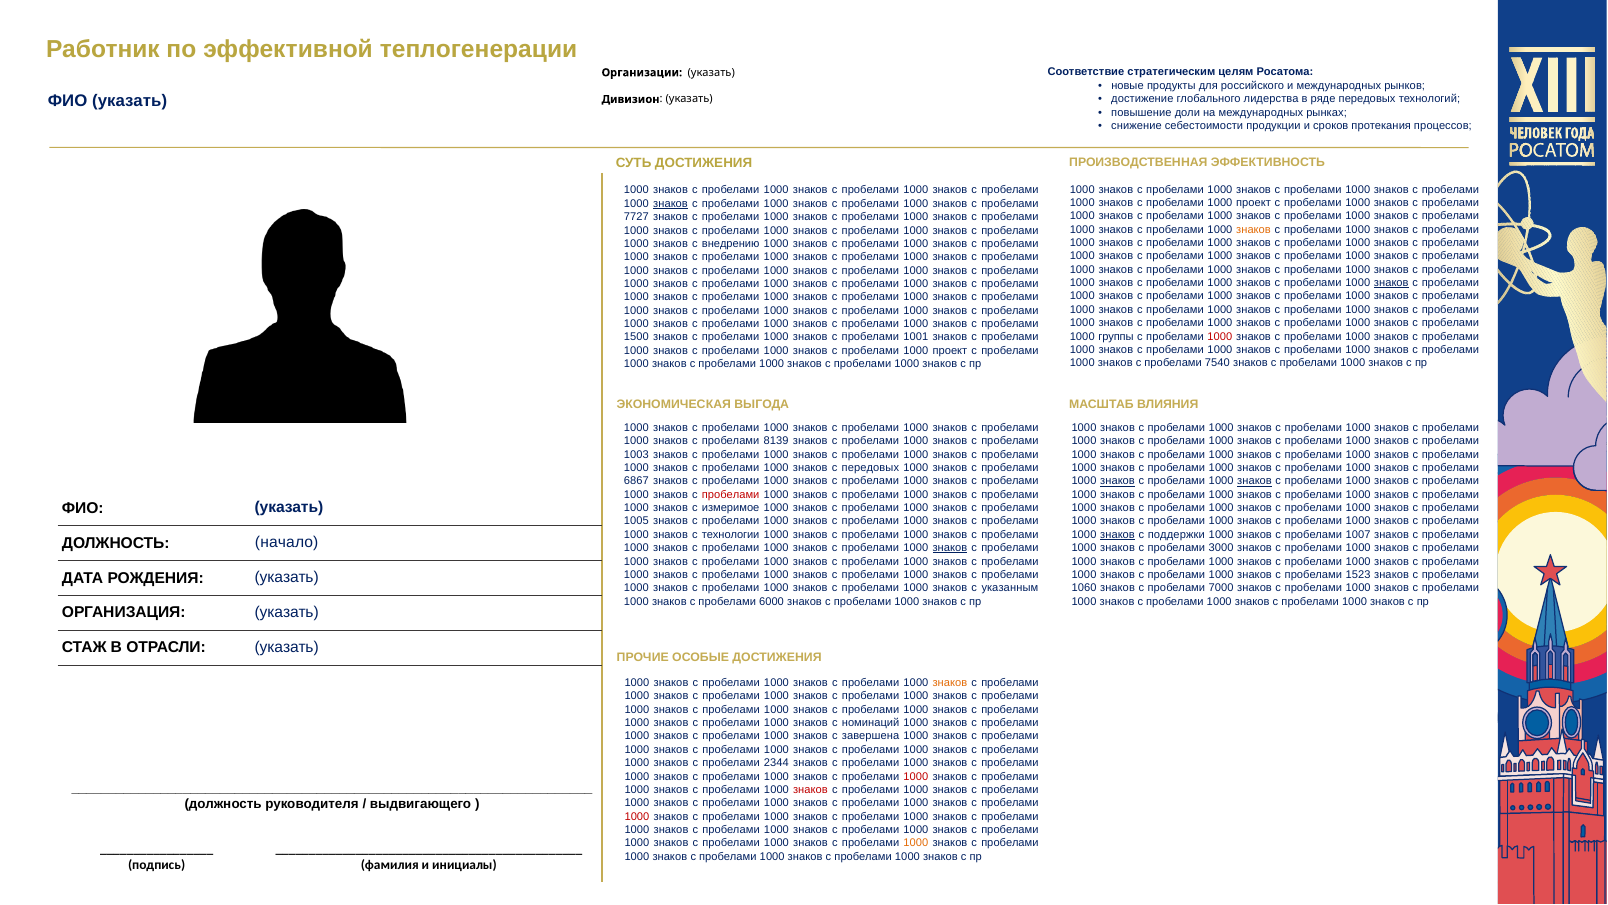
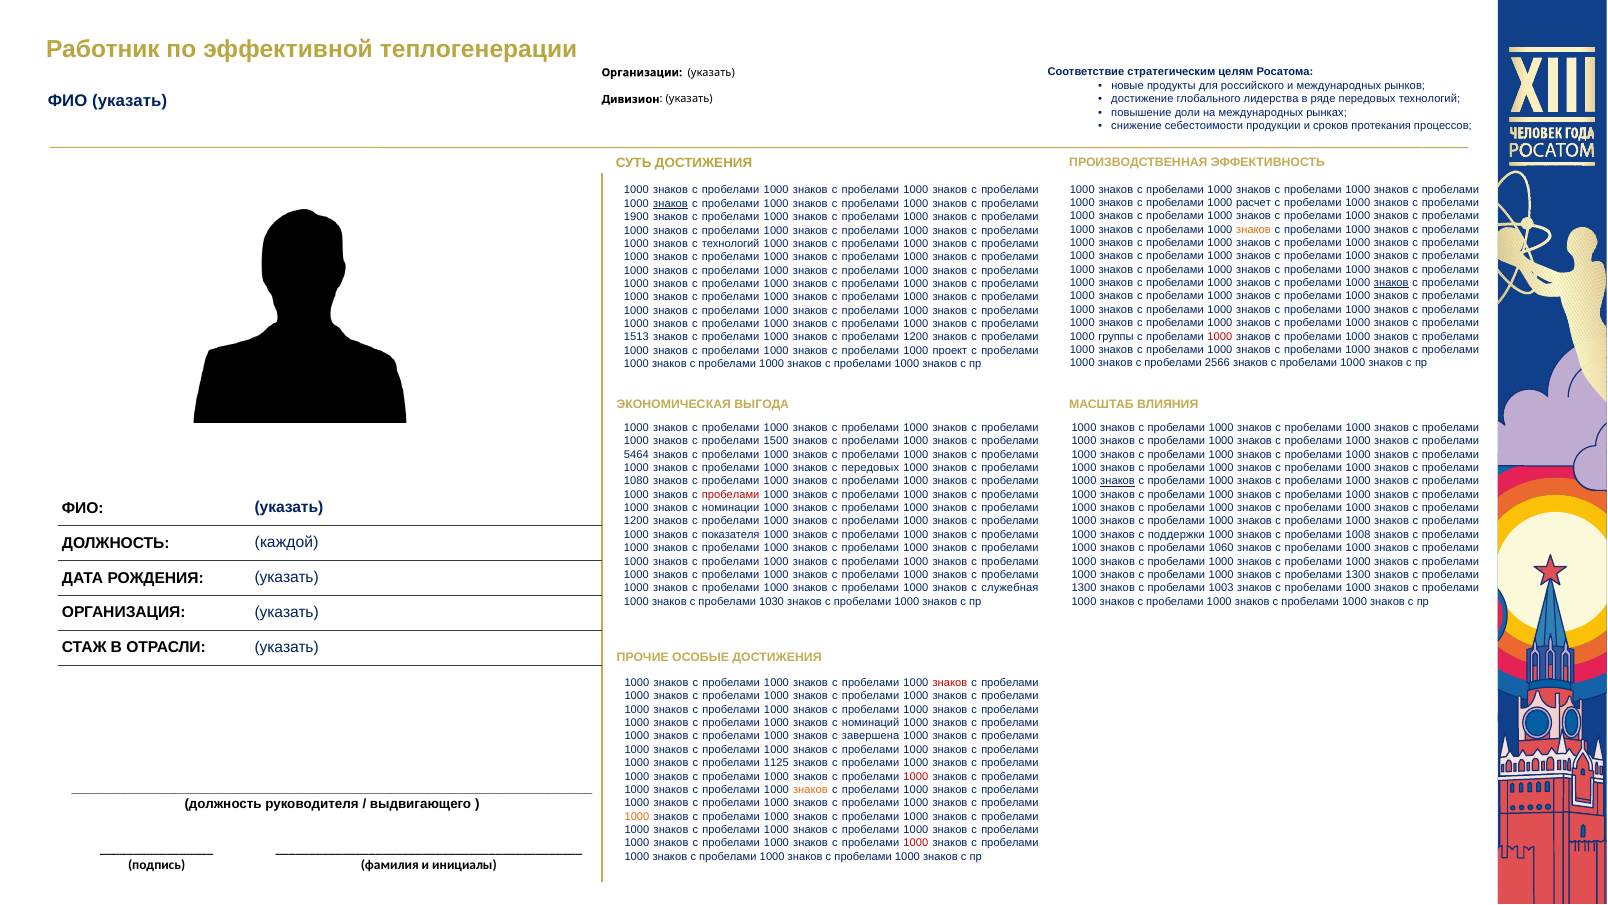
проект: проект -> расчет (1254, 203)
7727: 7727 -> 1900 (636, 217)
с внедрению: внедрению -> технологий (731, 244)
1500: 1500 -> 1513 (636, 337)
1001: 1001 -> 1200 (916, 337)
7540: 7540 -> 2566 (1217, 363)
8139: 8139 -> 1500 (776, 441)
1003: 1003 -> 5464 (636, 454)
6867: 6867 -> 1080 (636, 481)
знаков underline: present -> none (1254, 481)
измеримое: измеримое -> номинации (731, 508)
1005: 1005 -> 1200 (636, 521)
технологии: технологии -> показателя (731, 534)
знаков underline: present -> none (1118, 534)
1007: 1007 -> 1008 (1358, 534)
начало: начало -> каждой (287, 542)
знаков underline: present -> none (950, 548)
3000: 3000 -> 1060 (1221, 548)
1523: 1523 -> 1300 (1358, 574)
указанным: указанным -> служебная (1010, 588)
1060: 1060 -> 1300 (1084, 588)
7000: 7000 -> 1003 (1221, 588)
6000: 6000 -> 1030 (772, 601)
знаков colour: orange -> red (950, 683)
2344: 2344 -> 1125 (776, 763)
знаков colour: red -> orange (810, 789)
1000 colour: red -> orange (637, 816)
1000 colour: orange -> red (916, 843)
